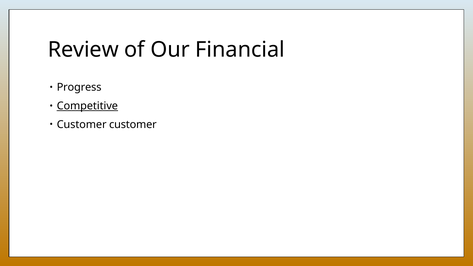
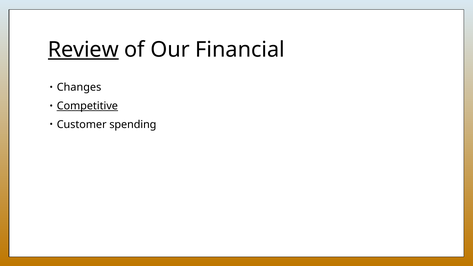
Review underline: none -> present (83, 50)
Progress: Progress -> Changes (79, 87)
Customer customer: customer -> spending (133, 125)
